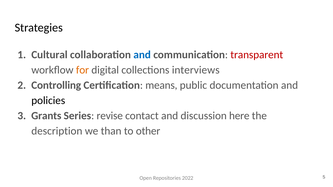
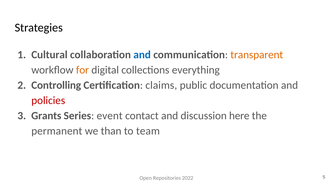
transparent colour: red -> orange (257, 55)
interviews: interviews -> everything (196, 70)
means: means -> claims (161, 85)
policies colour: black -> red (48, 101)
revise: revise -> event (110, 116)
description: description -> permanent (57, 131)
other: other -> team (148, 131)
